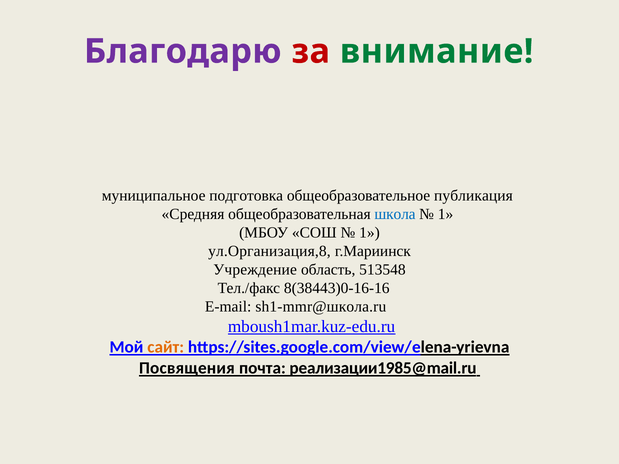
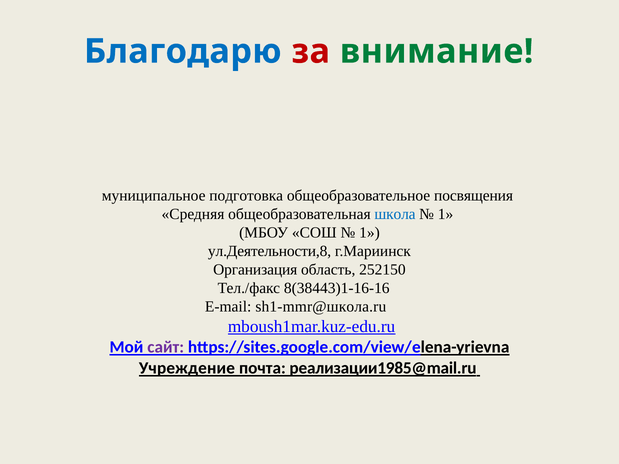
Благодарю colour: purple -> blue (183, 51)
публикация: публикация -> посвящения (474, 196)
ул.Организация,8: ул.Организация,8 -> ул.Деятельности,8 (270, 251)
Учреждение: Учреждение -> Организация (255, 270)
513548: 513548 -> 252150 (382, 270)
8(38443)0-16-16: 8(38443)0-16-16 -> 8(38443)1-16-16 (337, 288)
сайт colour: orange -> purple (166, 347)
Посвящения: Посвящения -> Учреждение (187, 368)
